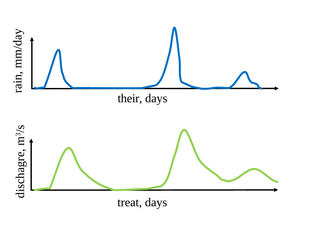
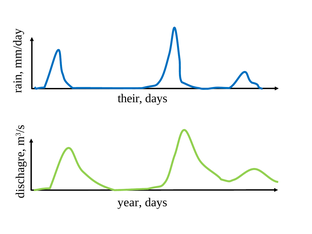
treat: treat -> year (130, 202)
